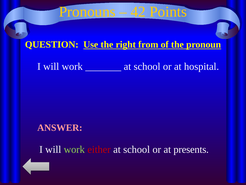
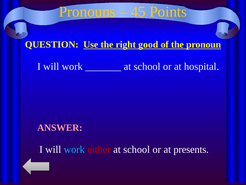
42: 42 -> 45 (138, 12)
from: from -> good (148, 45)
work colour: light green -> light blue (74, 149)
